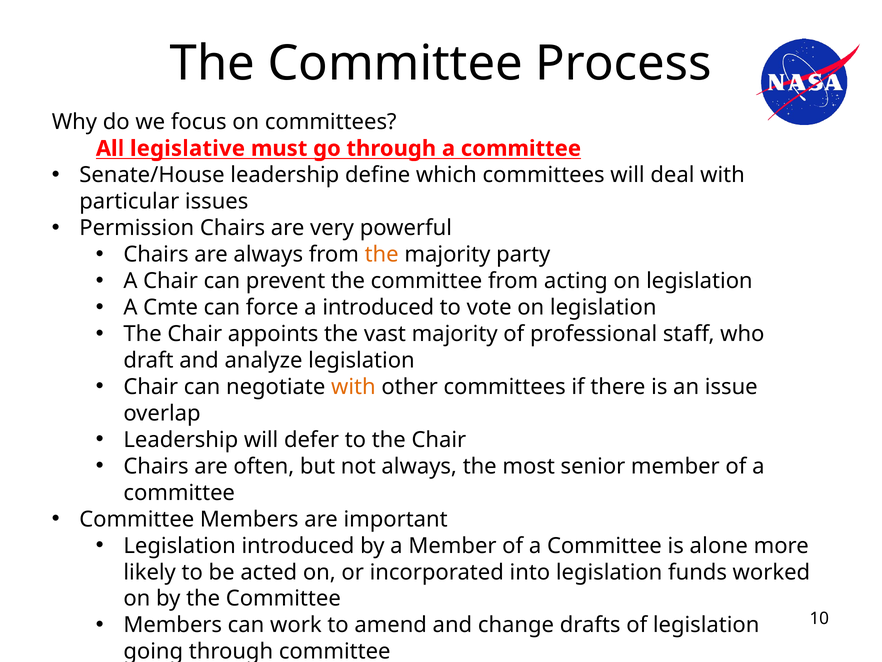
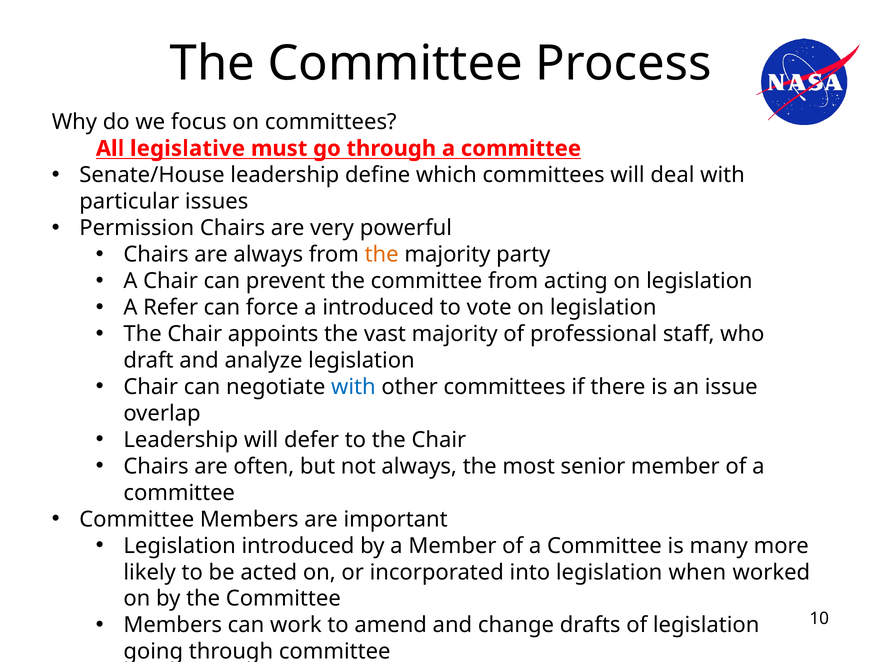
Cmte: Cmte -> Refer (171, 307)
with colour: orange -> blue (353, 387)
alone: alone -> many (719, 545)
funds: funds -> when (697, 572)
